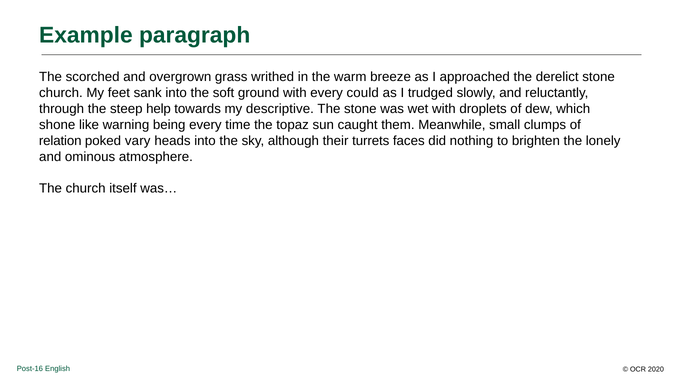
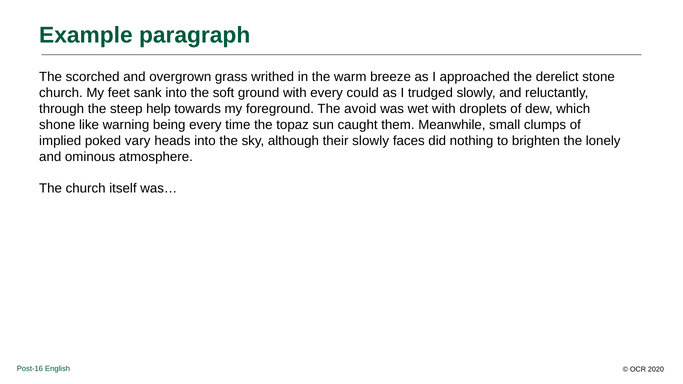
descriptive: descriptive -> foreground (280, 109)
The stone: stone -> avoid (360, 109)
relation: relation -> implied (60, 141)
their turrets: turrets -> slowly (371, 141)
